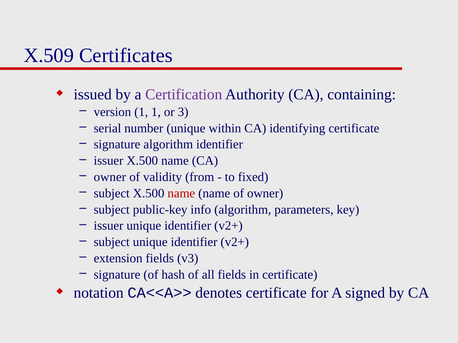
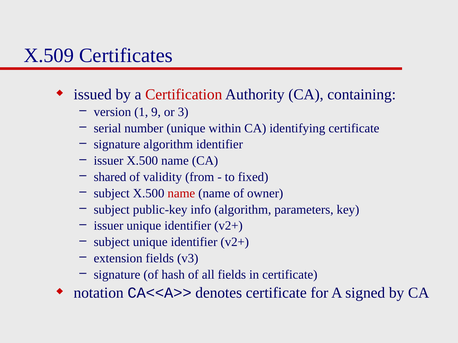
Certification colour: purple -> red (184, 94)
1 1: 1 -> 9 (156, 112)
owner: owner -> shared (110, 177)
